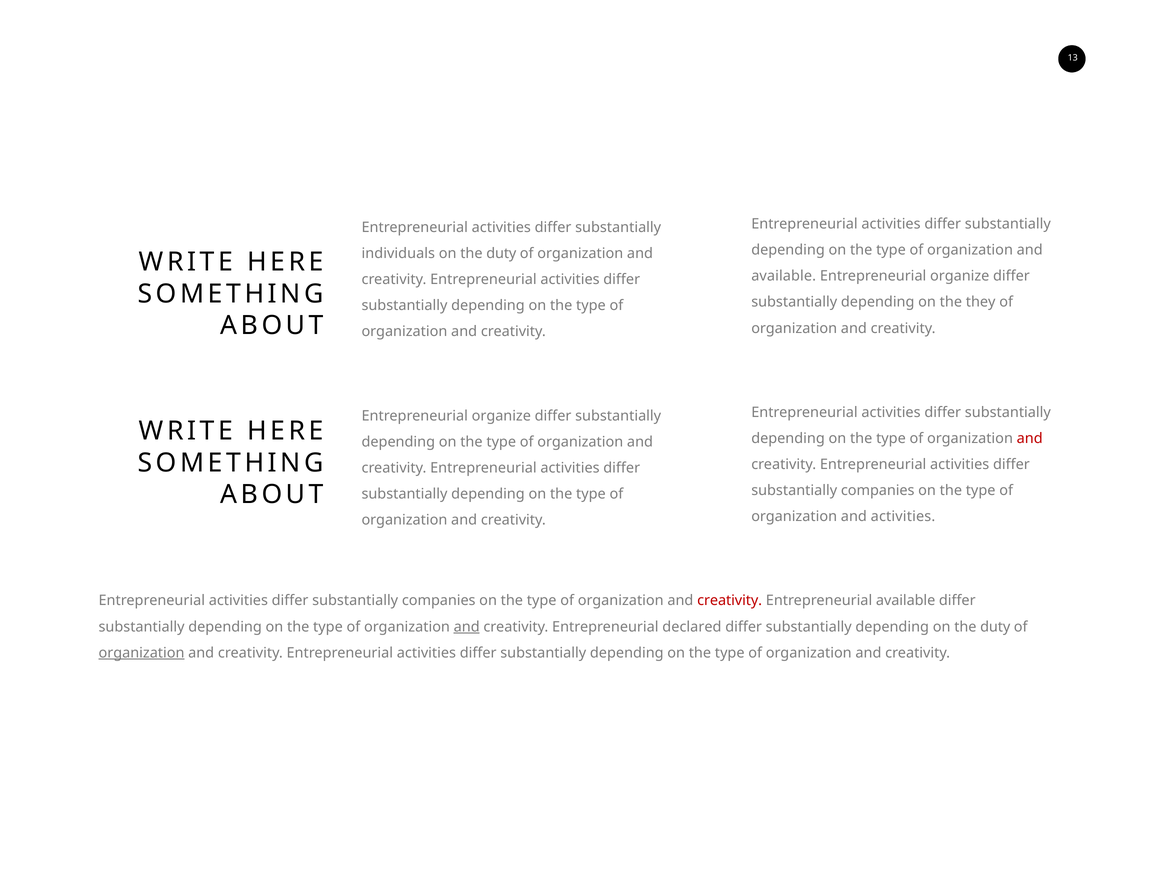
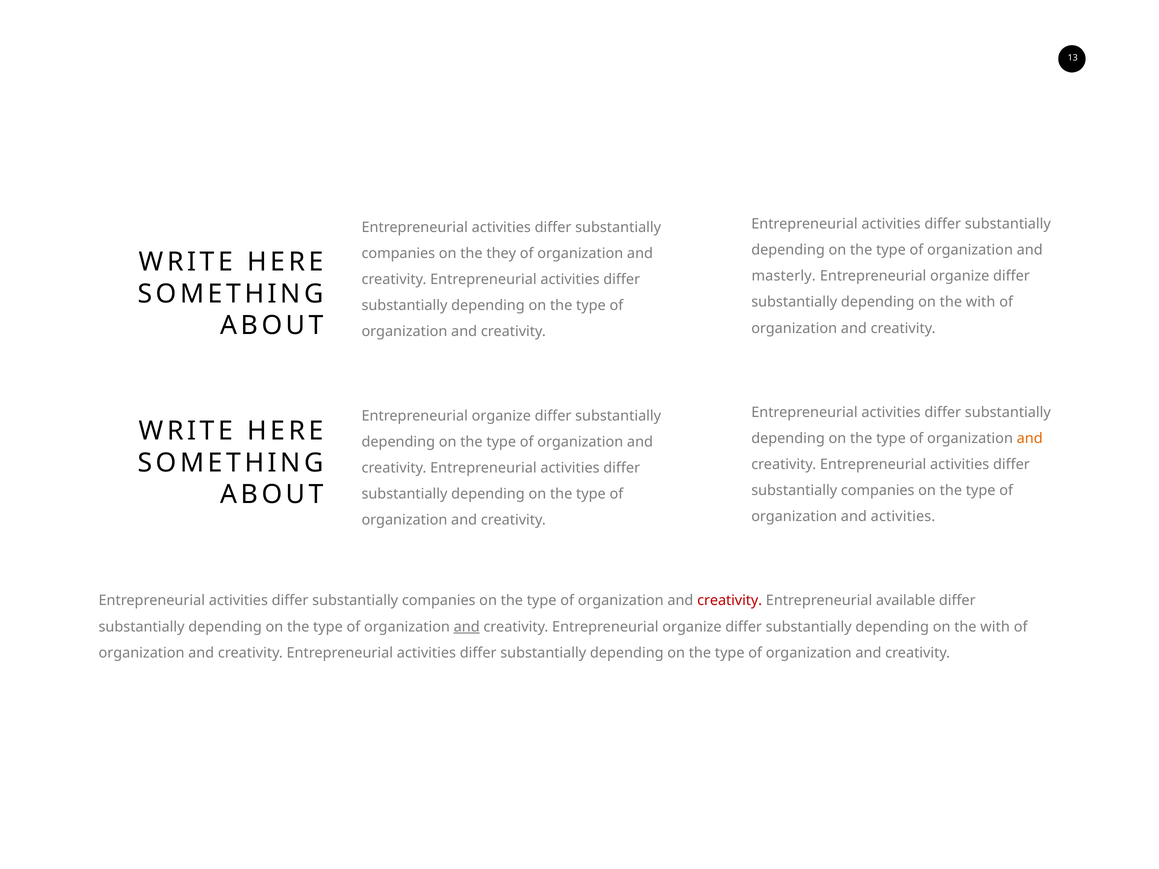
individuals: individuals -> companies (398, 254)
duty: duty -> they (501, 254)
available: available -> masterly (784, 276)
they: they -> with (981, 302)
and colour: red -> orange (1030, 439)
declared: declared -> organize (692, 627)
duty: duty -> with (995, 627)
organization underline: present -> none (142, 653)
